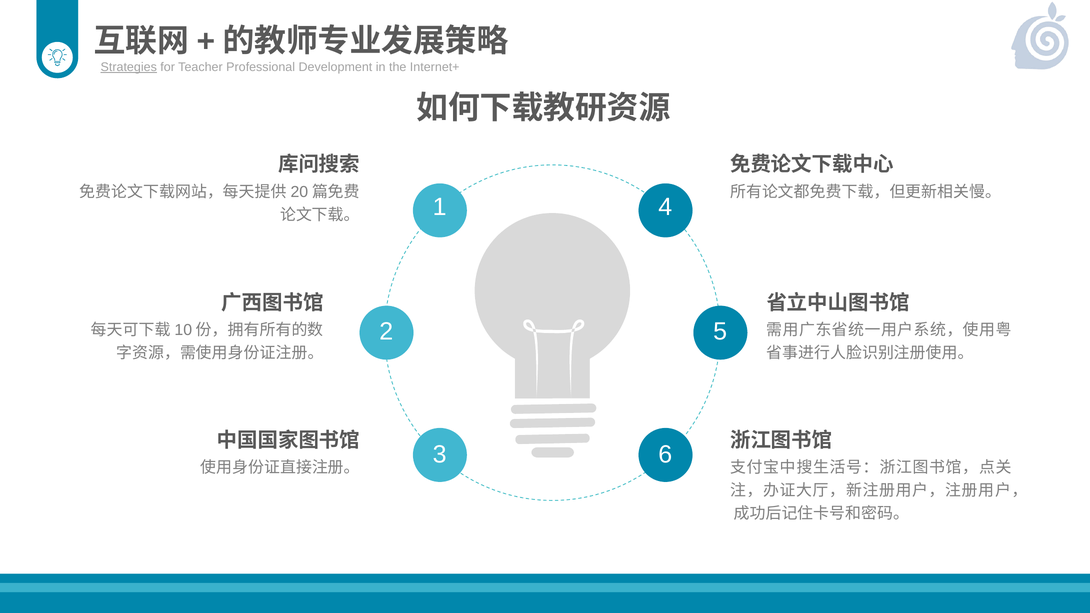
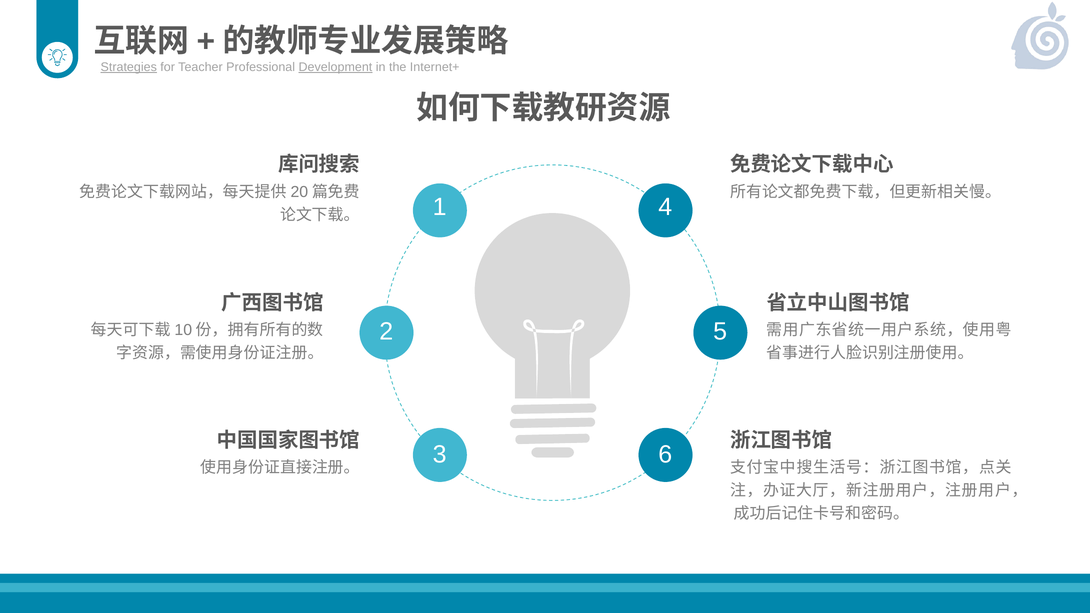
Development underline: none -> present (335, 67)
